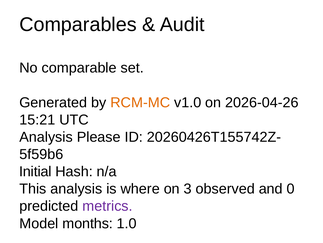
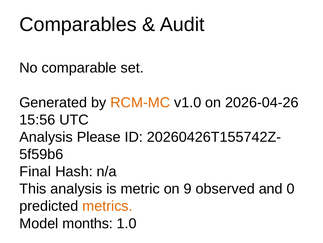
15:21: 15:21 -> 15:56 (37, 119)
Initial: Initial -> Final (35, 171)
where: where -> metric (140, 188)
3: 3 -> 9 (188, 188)
metrics colour: purple -> orange (107, 206)
